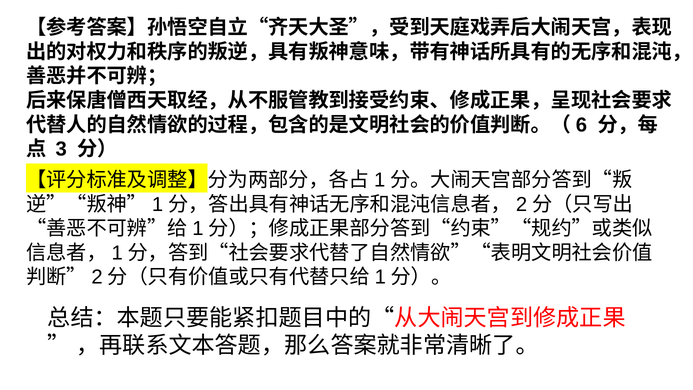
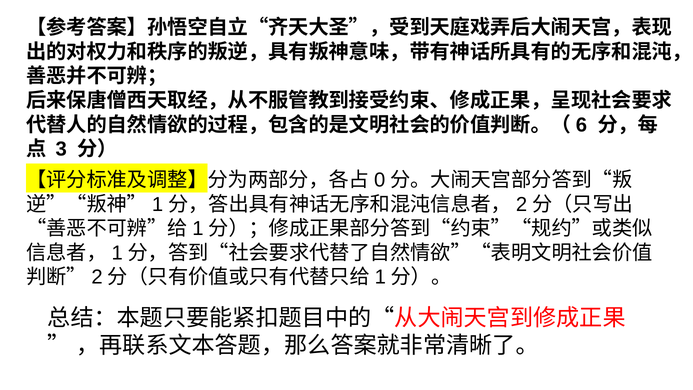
1: 1 -> 0 (380, 180)
